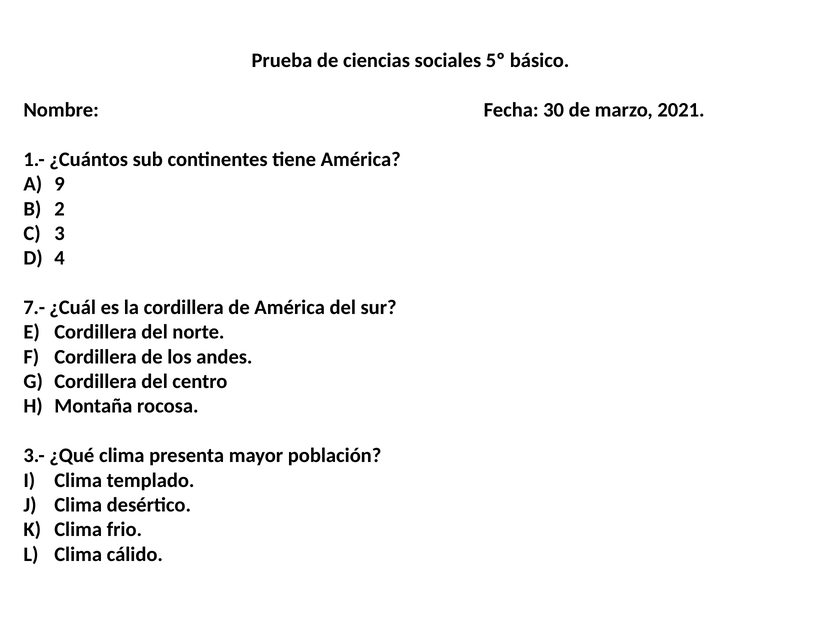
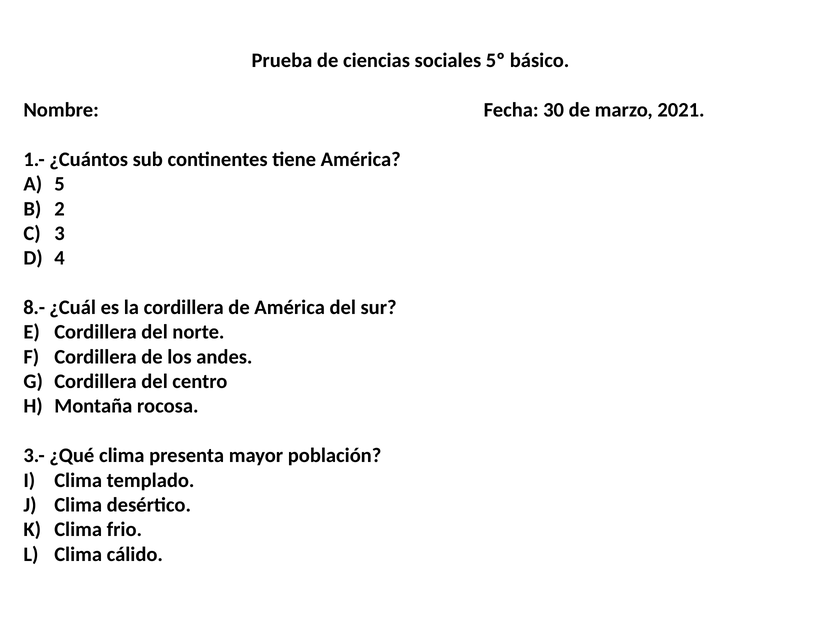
9: 9 -> 5 (59, 184)
7.-: 7.- -> 8.- (34, 308)
